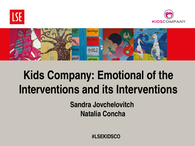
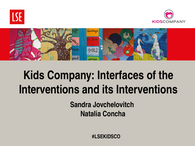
Emotional: Emotional -> Interfaces (121, 75)
